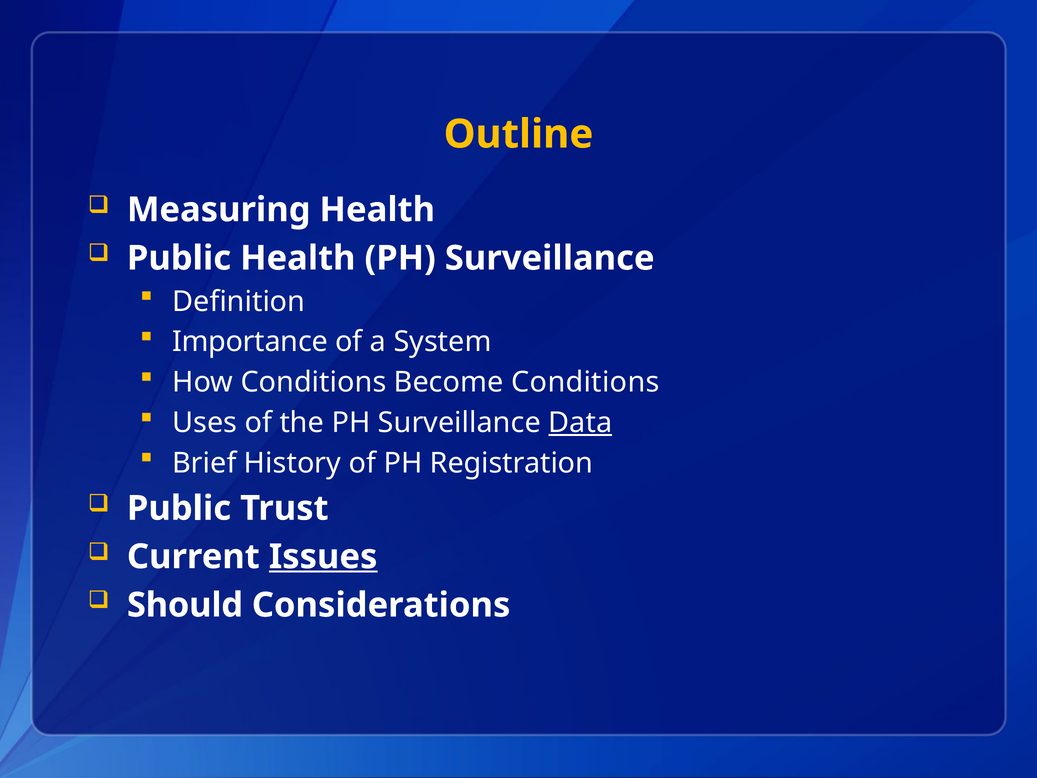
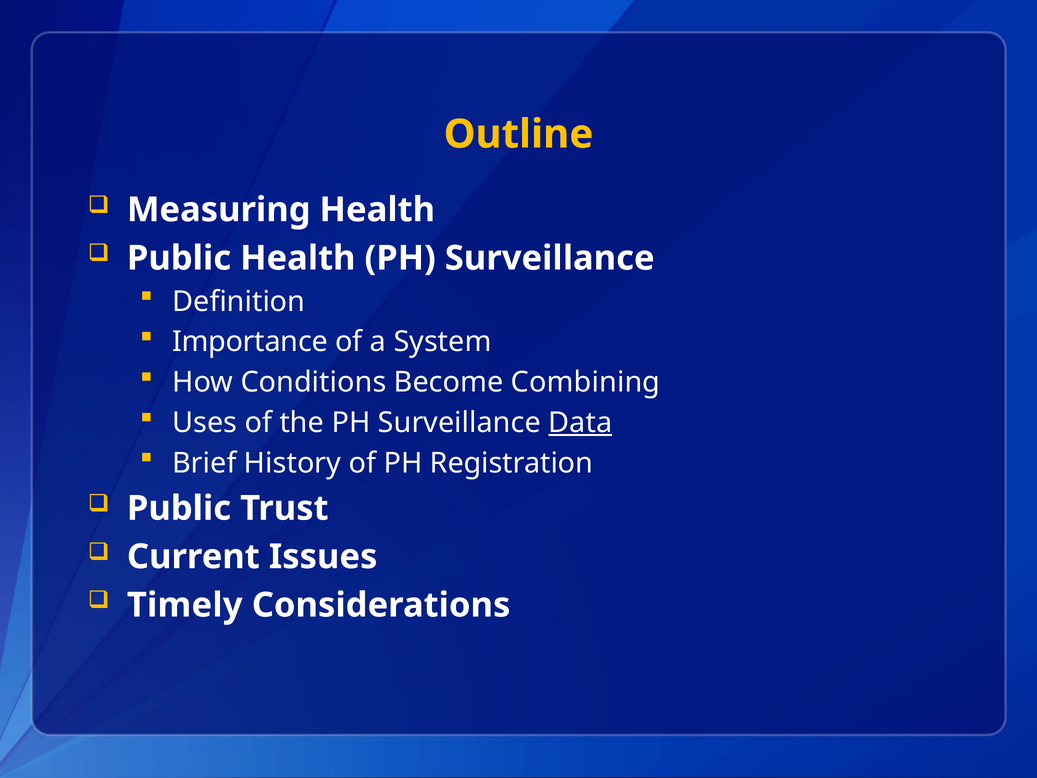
Become Conditions: Conditions -> Combining (586, 382)
Issues underline: present -> none (323, 557)
Should: Should -> Timely (185, 605)
